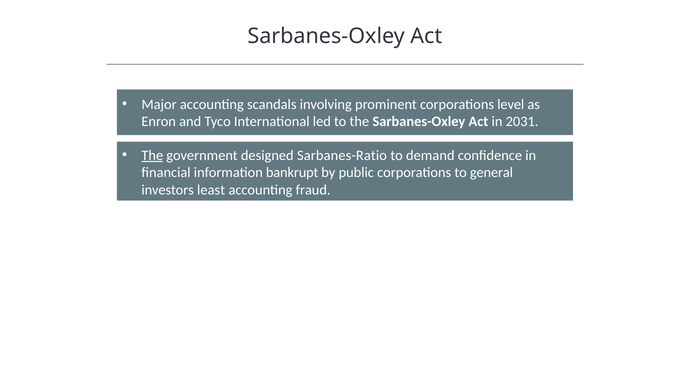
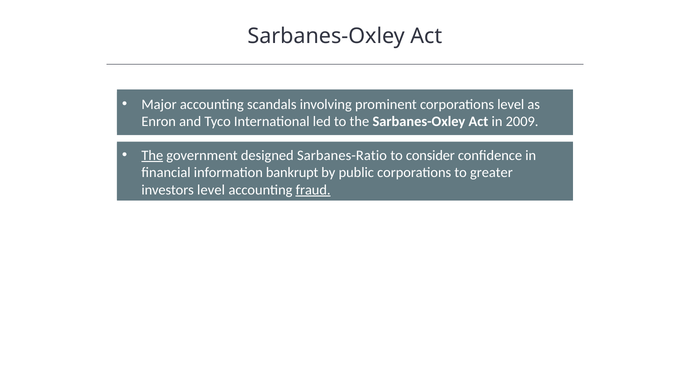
2031: 2031 -> 2009 (522, 122)
demand: demand -> consider (430, 155)
general: general -> greater (491, 173)
investors least: least -> level (211, 190)
fraud underline: none -> present (313, 190)
